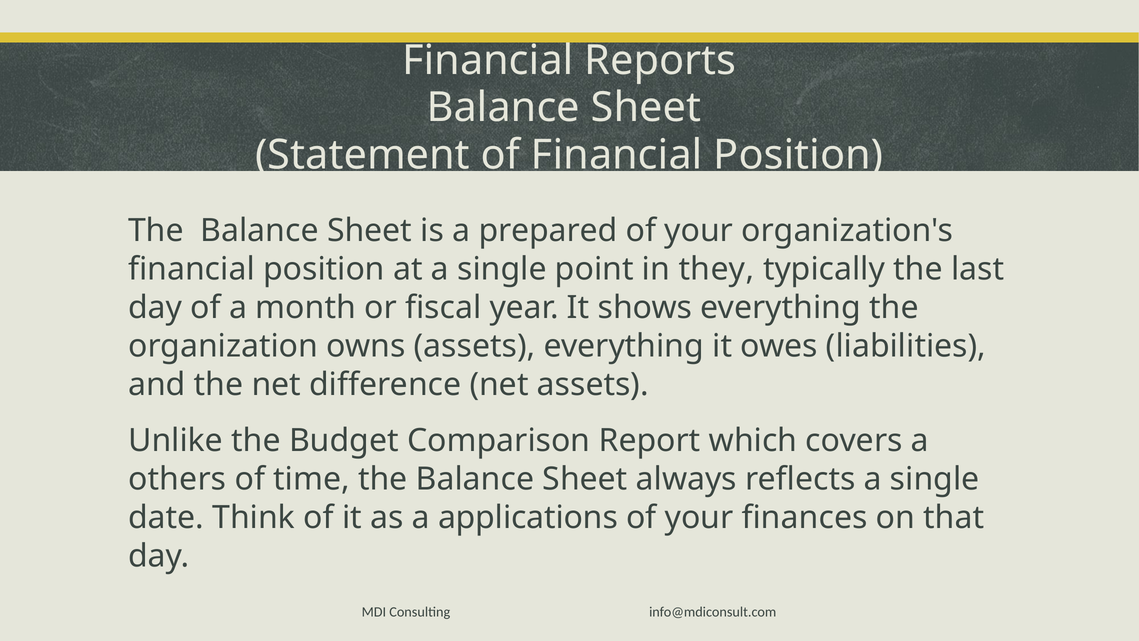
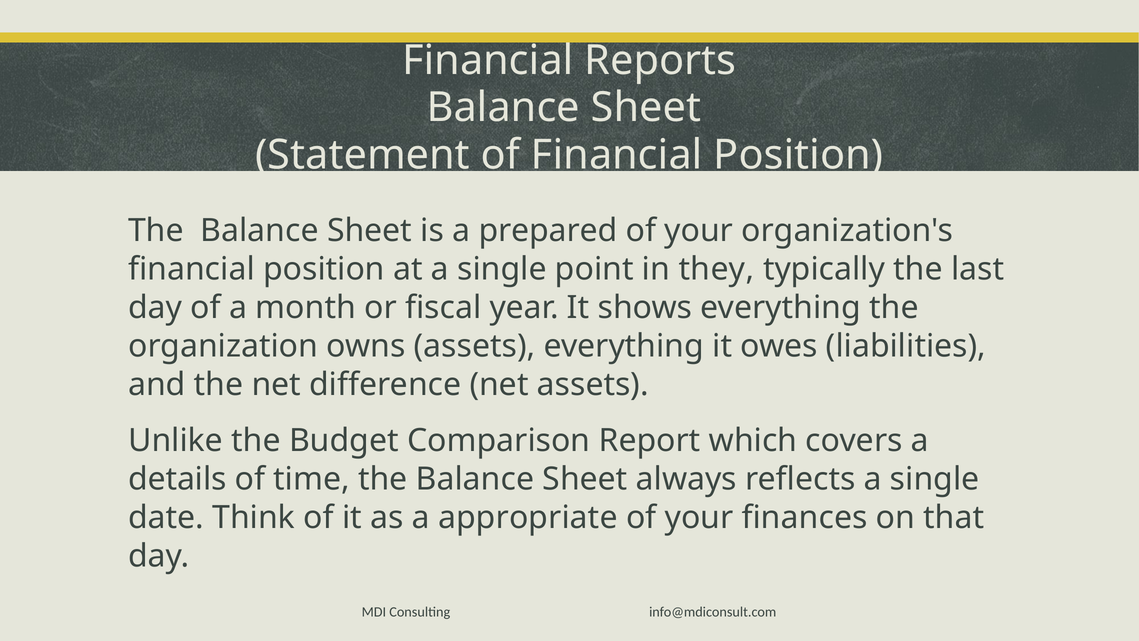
others: others -> details (177, 479)
applications: applications -> appropriate (528, 518)
